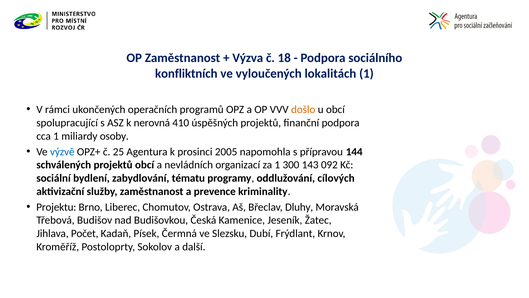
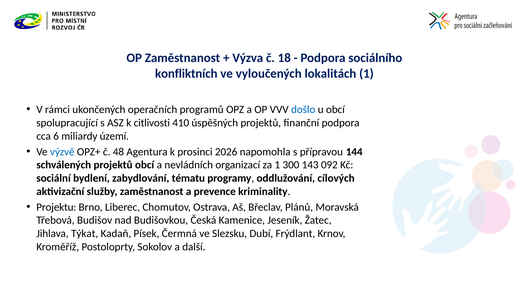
došlo colour: orange -> blue (303, 109)
nerovná: nerovná -> citlivosti (152, 123)
cca 1: 1 -> 6 (56, 136)
osoby: osoby -> území (114, 136)
25: 25 -> 48 (118, 151)
2005: 2005 -> 2026 (226, 151)
Dluhy: Dluhy -> Plánů (299, 207)
Počet: Počet -> Týkat (85, 233)
